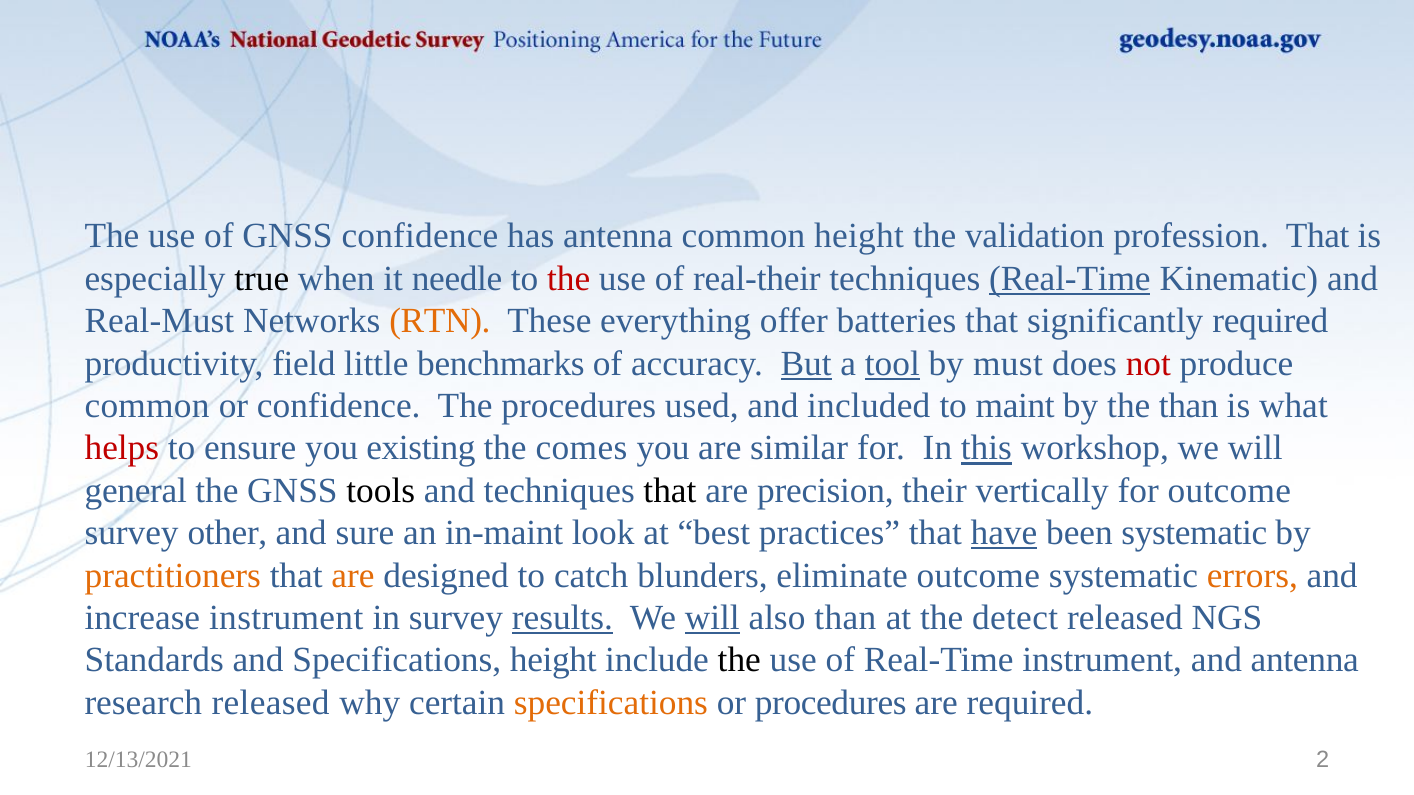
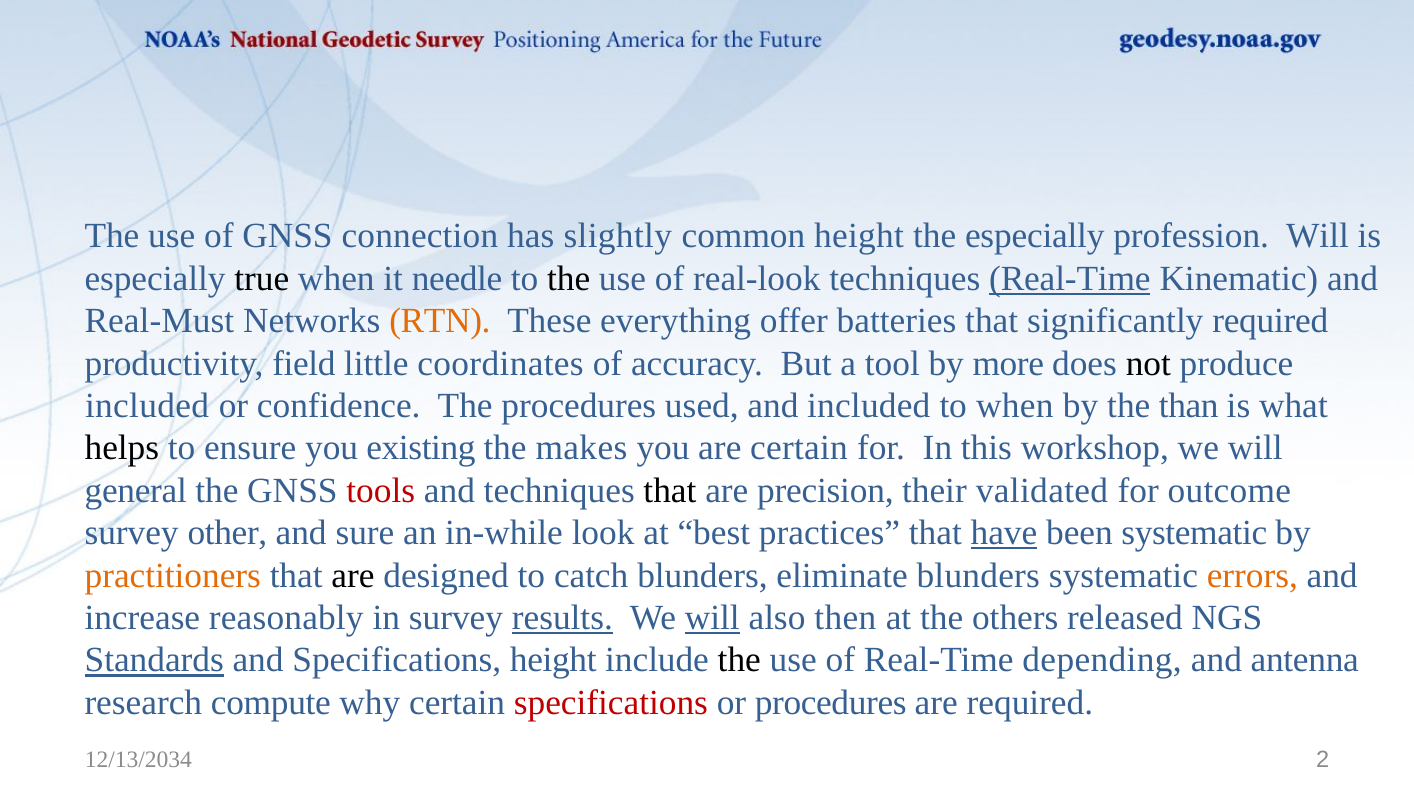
GNSS confidence: confidence -> connection (420, 236)
has antenna: antenna -> slightly (618, 236)
the validation: validation -> especially (1035, 236)
profession That: That -> Will (1317, 236)
the colour: red -> black (569, 279)
real-their: real-their -> real-look (757, 279)
benchmarks: benchmarks -> coordinates (501, 364)
But underline: present -> none (806, 364)
tool underline: present -> none (892, 364)
must: must -> more (1008, 364)
not colour: red -> black (1148, 364)
common: common -> included (147, 406)
to maint: maint -> when (1015, 406)
helps colour: red -> black (122, 448)
comes: comes -> makes (581, 448)
are similar: similar -> certain (799, 448)
this underline: present -> none (986, 448)
tools colour: black -> red (381, 491)
vertically: vertically -> validated (1042, 491)
in-maint: in-maint -> in-while (504, 533)
are colour: orange -> black (353, 576)
eliminate outcome: outcome -> blunders (978, 576)
increase instrument: instrument -> reasonably (286, 618)
also than: than -> then (845, 618)
detect: detect -> others (1015, 618)
Standards underline: none -> present (154, 661)
Real-Time instrument: instrument -> depending (1102, 661)
research released: released -> compute (271, 703)
specifications colour: orange -> red (611, 703)
12/13/2021: 12/13/2021 -> 12/13/2034 (138, 760)
